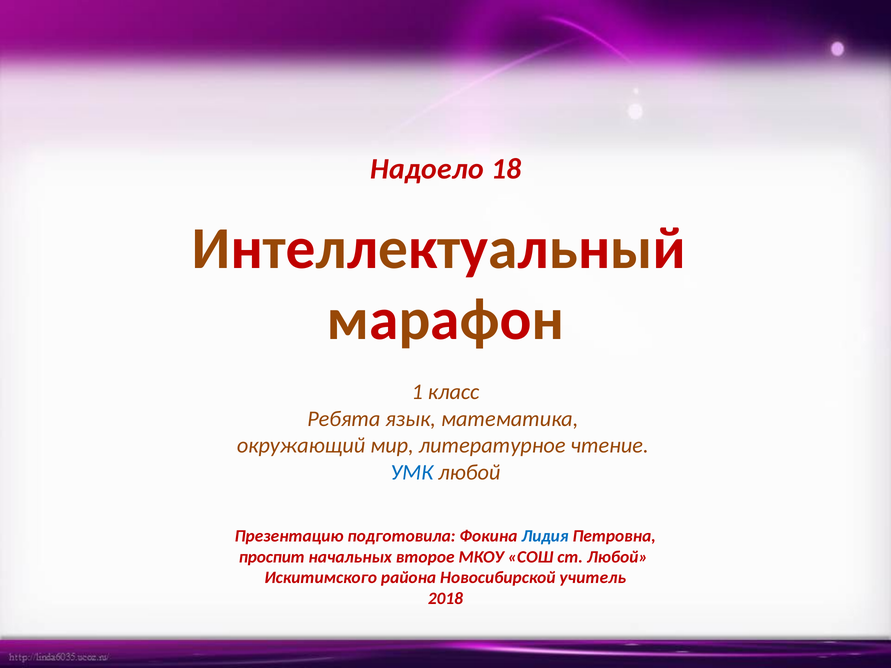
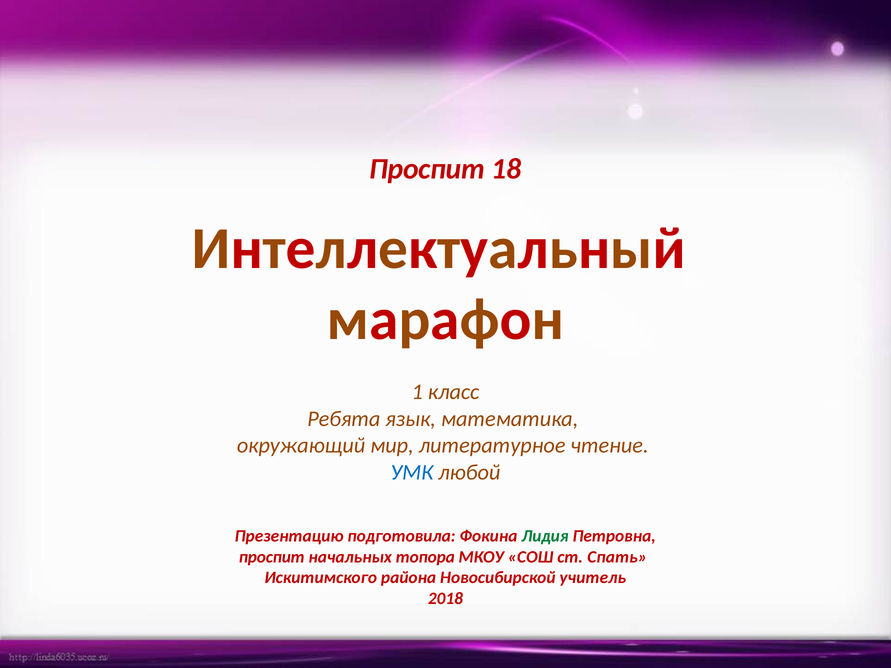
Надоело: Надоело -> Проспит (427, 169)
Лидия colour: blue -> green (545, 536)
второе: второе -> топора (425, 557)
ст Любой: Любой -> Спать (617, 557)
